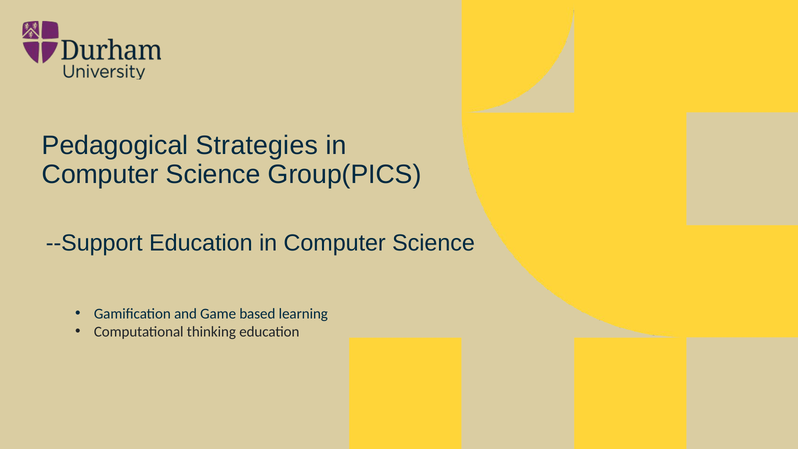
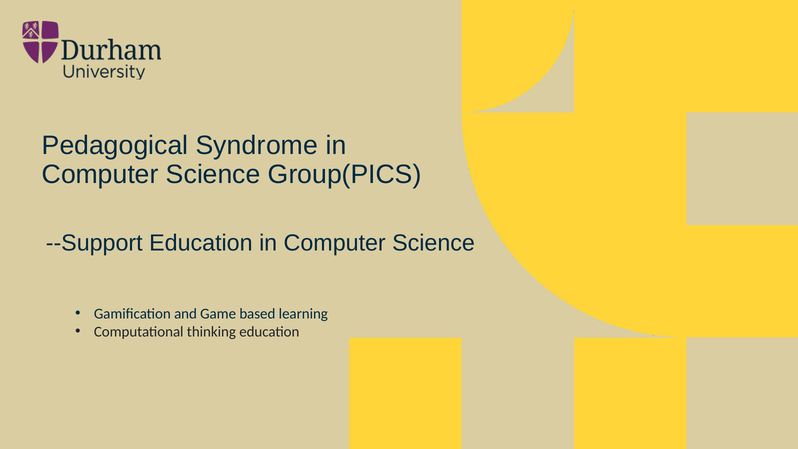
Strategies: Strategies -> Syndrome (257, 146)
